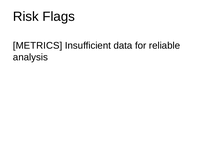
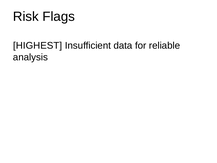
METRICS: METRICS -> HIGHEST (38, 46)
